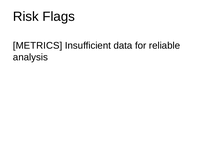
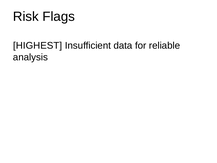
METRICS: METRICS -> HIGHEST (38, 46)
